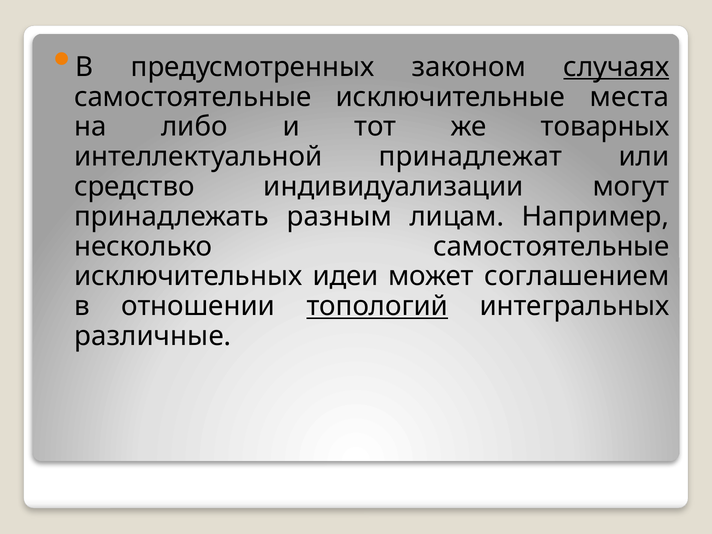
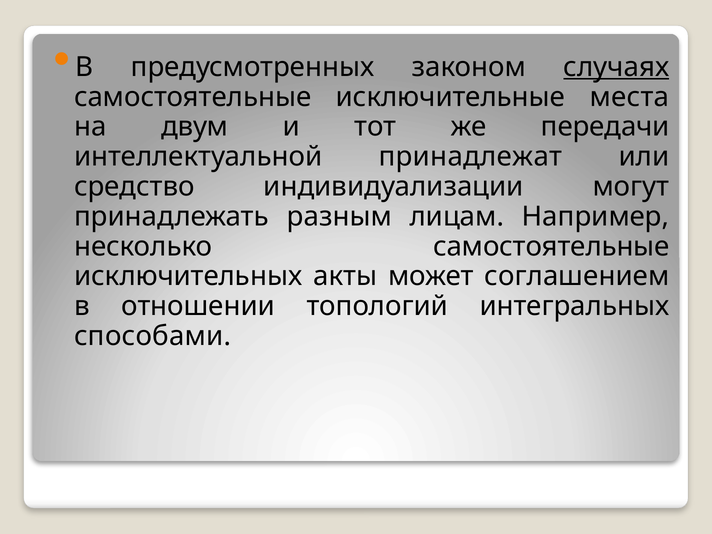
либо: либо -> двум (195, 127)
товарных: товарных -> передачи (605, 127)
идеи: идеи -> акты (345, 276)
топологий underline: present -> none (377, 306)
различные: различные -> способами (153, 336)
